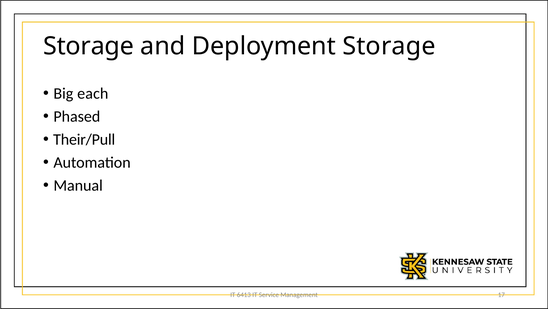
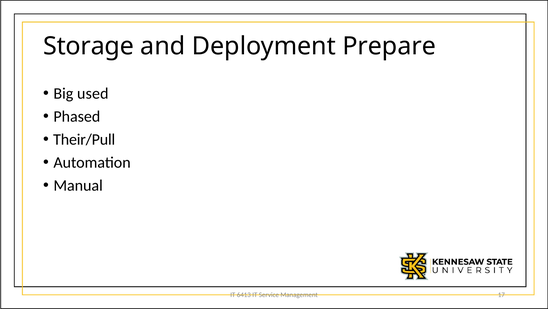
Deployment Storage: Storage -> Prepare (389, 46)
each: each -> used (93, 93)
